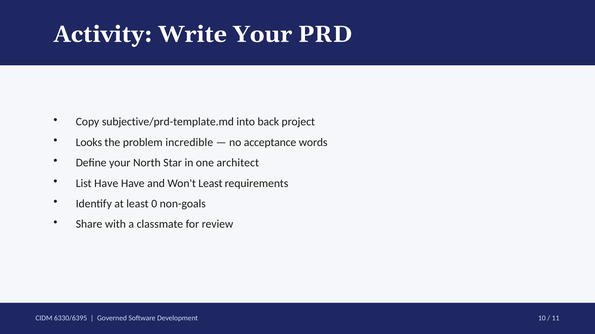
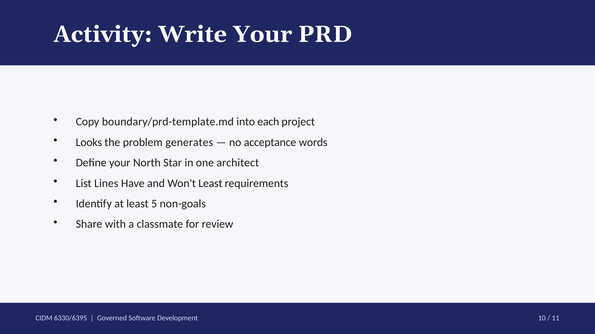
subjective/prd-template.md: subjective/prd-template.md -> boundary/prd-template.md (168, 122)
back: back -> each (268, 122)
incredible: incredible -> generates (189, 143)
List Have: Have -> Lines (106, 184)
0: 0 -> 5 (154, 204)
